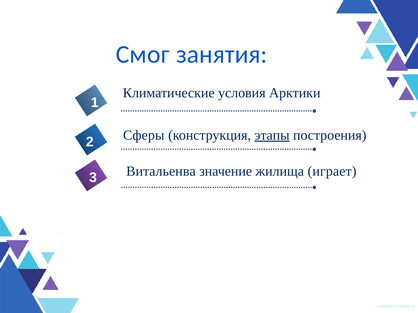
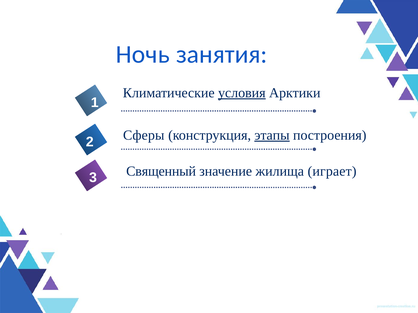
Смог: Смог -> Ночь (143, 55)
условия underline: none -> present (242, 93)
Витальенва: Витальенва -> Священный (161, 171)
